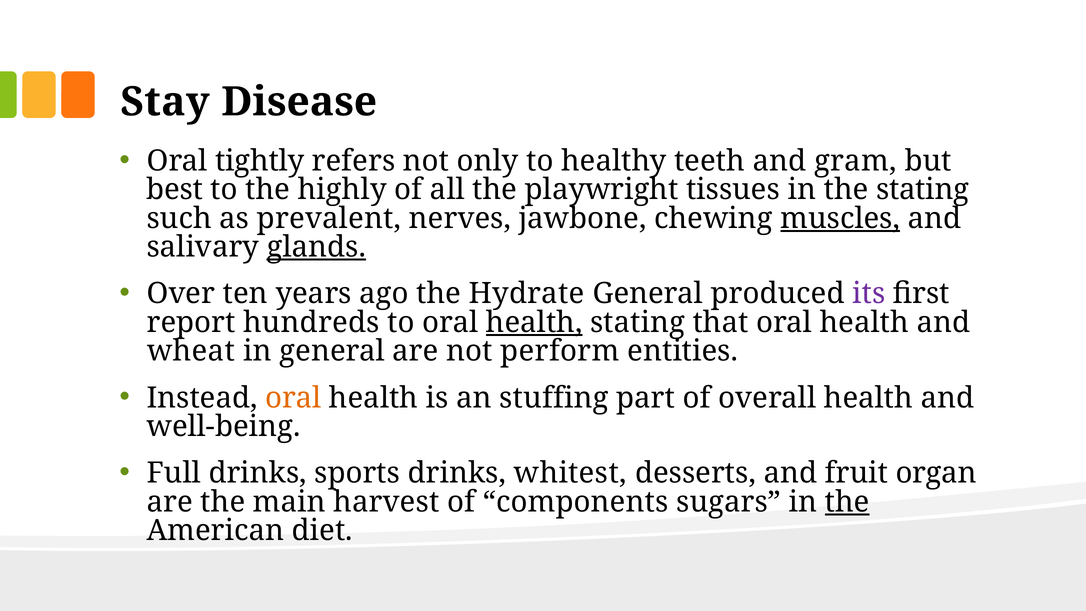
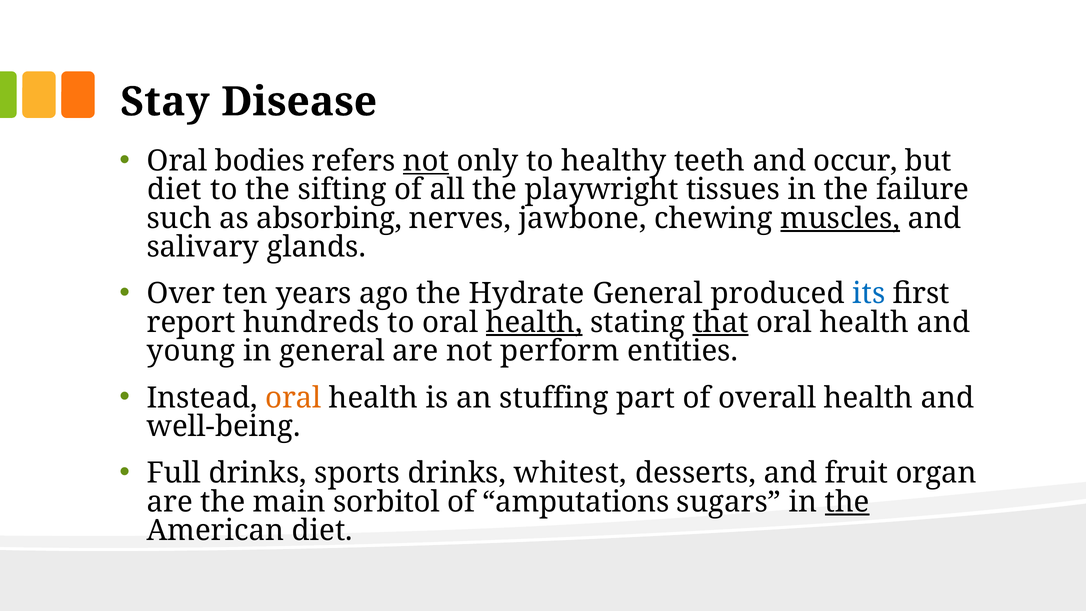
tightly: tightly -> bodies (260, 161)
not underline: none -> present (426, 161)
gram: gram -> occur (856, 161)
best: best -> diet (174, 190)
highly: highly -> sifting (342, 190)
the stating: stating -> failure (923, 190)
prevalent: prevalent -> absorbing (329, 218)
glands underline: present -> none (316, 247)
its colour: purple -> blue (869, 294)
that underline: none -> present (721, 322)
wheat: wheat -> young (191, 351)
harvest: harvest -> sorbitol (387, 502)
components: components -> amputations (576, 502)
